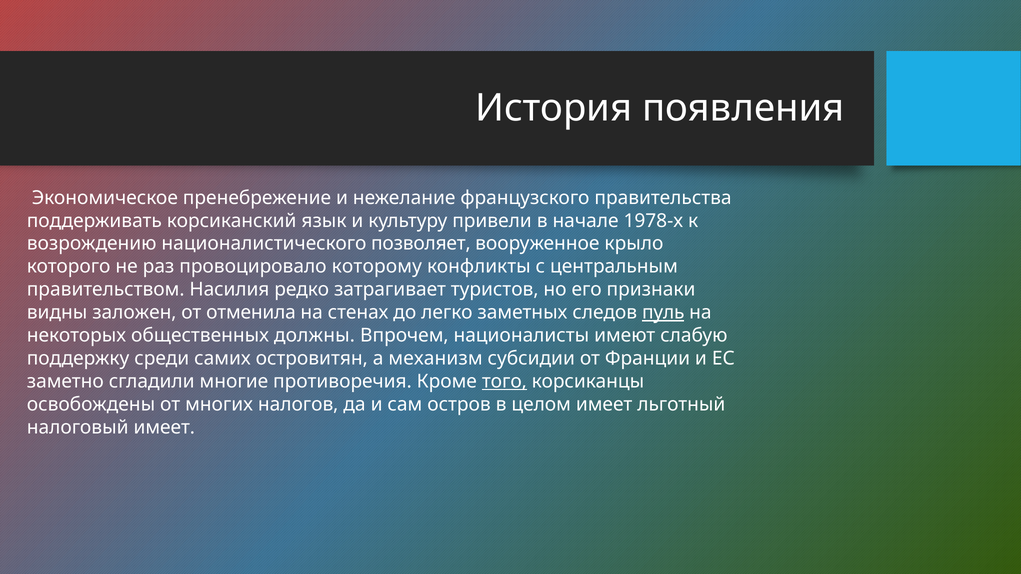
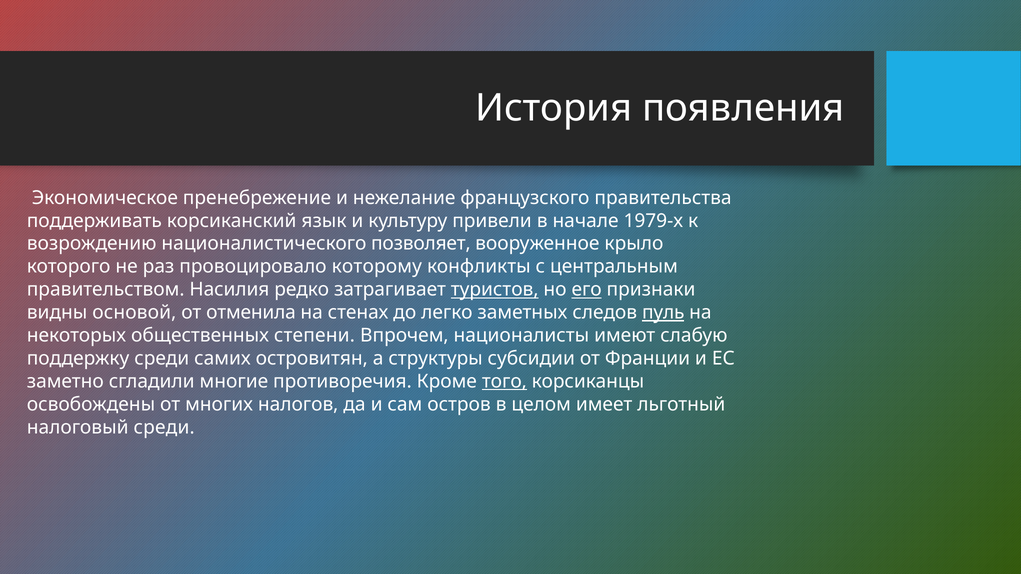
1978-х: 1978-х -> 1979-х (653, 221)
туристов underline: none -> present (495, 290)
его underline: none -> present (587, 290)
заложен: заложен -> основой (134, 313)
должны: должны -> степени (314, 336)
механизм: механизм -> структуры (436, 359)
налоговый имеет: имеет -> среди (164, 428)
